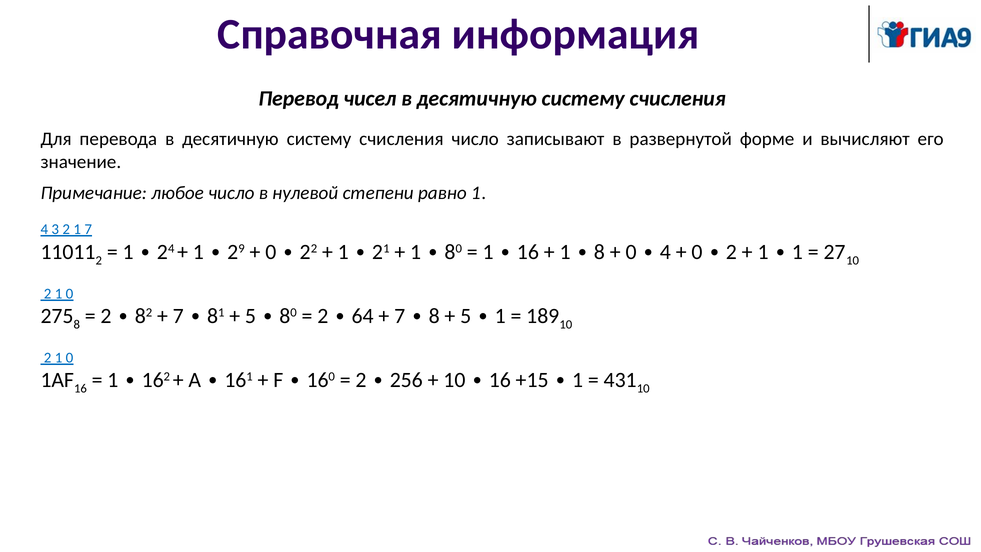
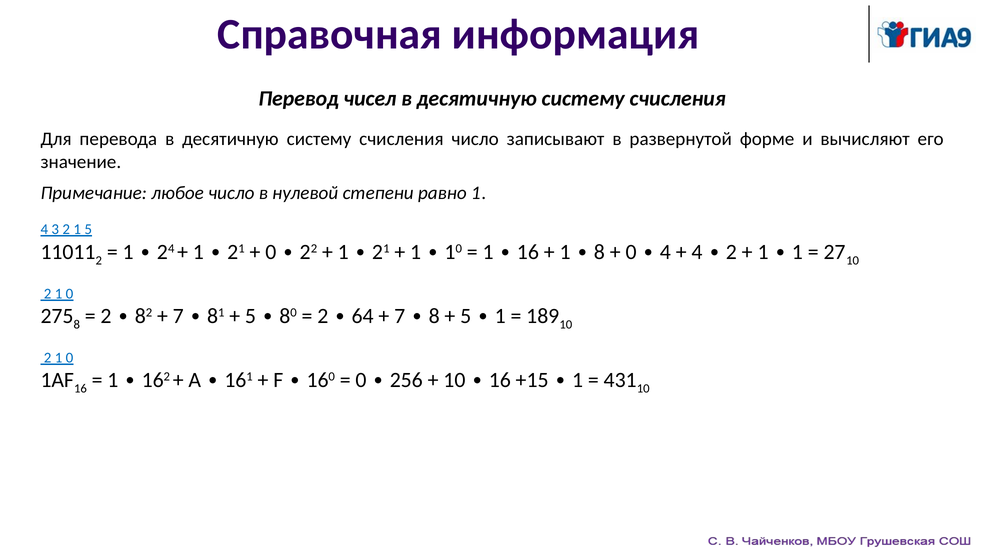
1 7: 7 -> 5 (88, 229)
9: 9 -> 1 (242, 248)
8: 8 -> 1 (450, 252)
0: 0 -> 4 (697, 252)
2: 2 -> 0 (361, 380)
